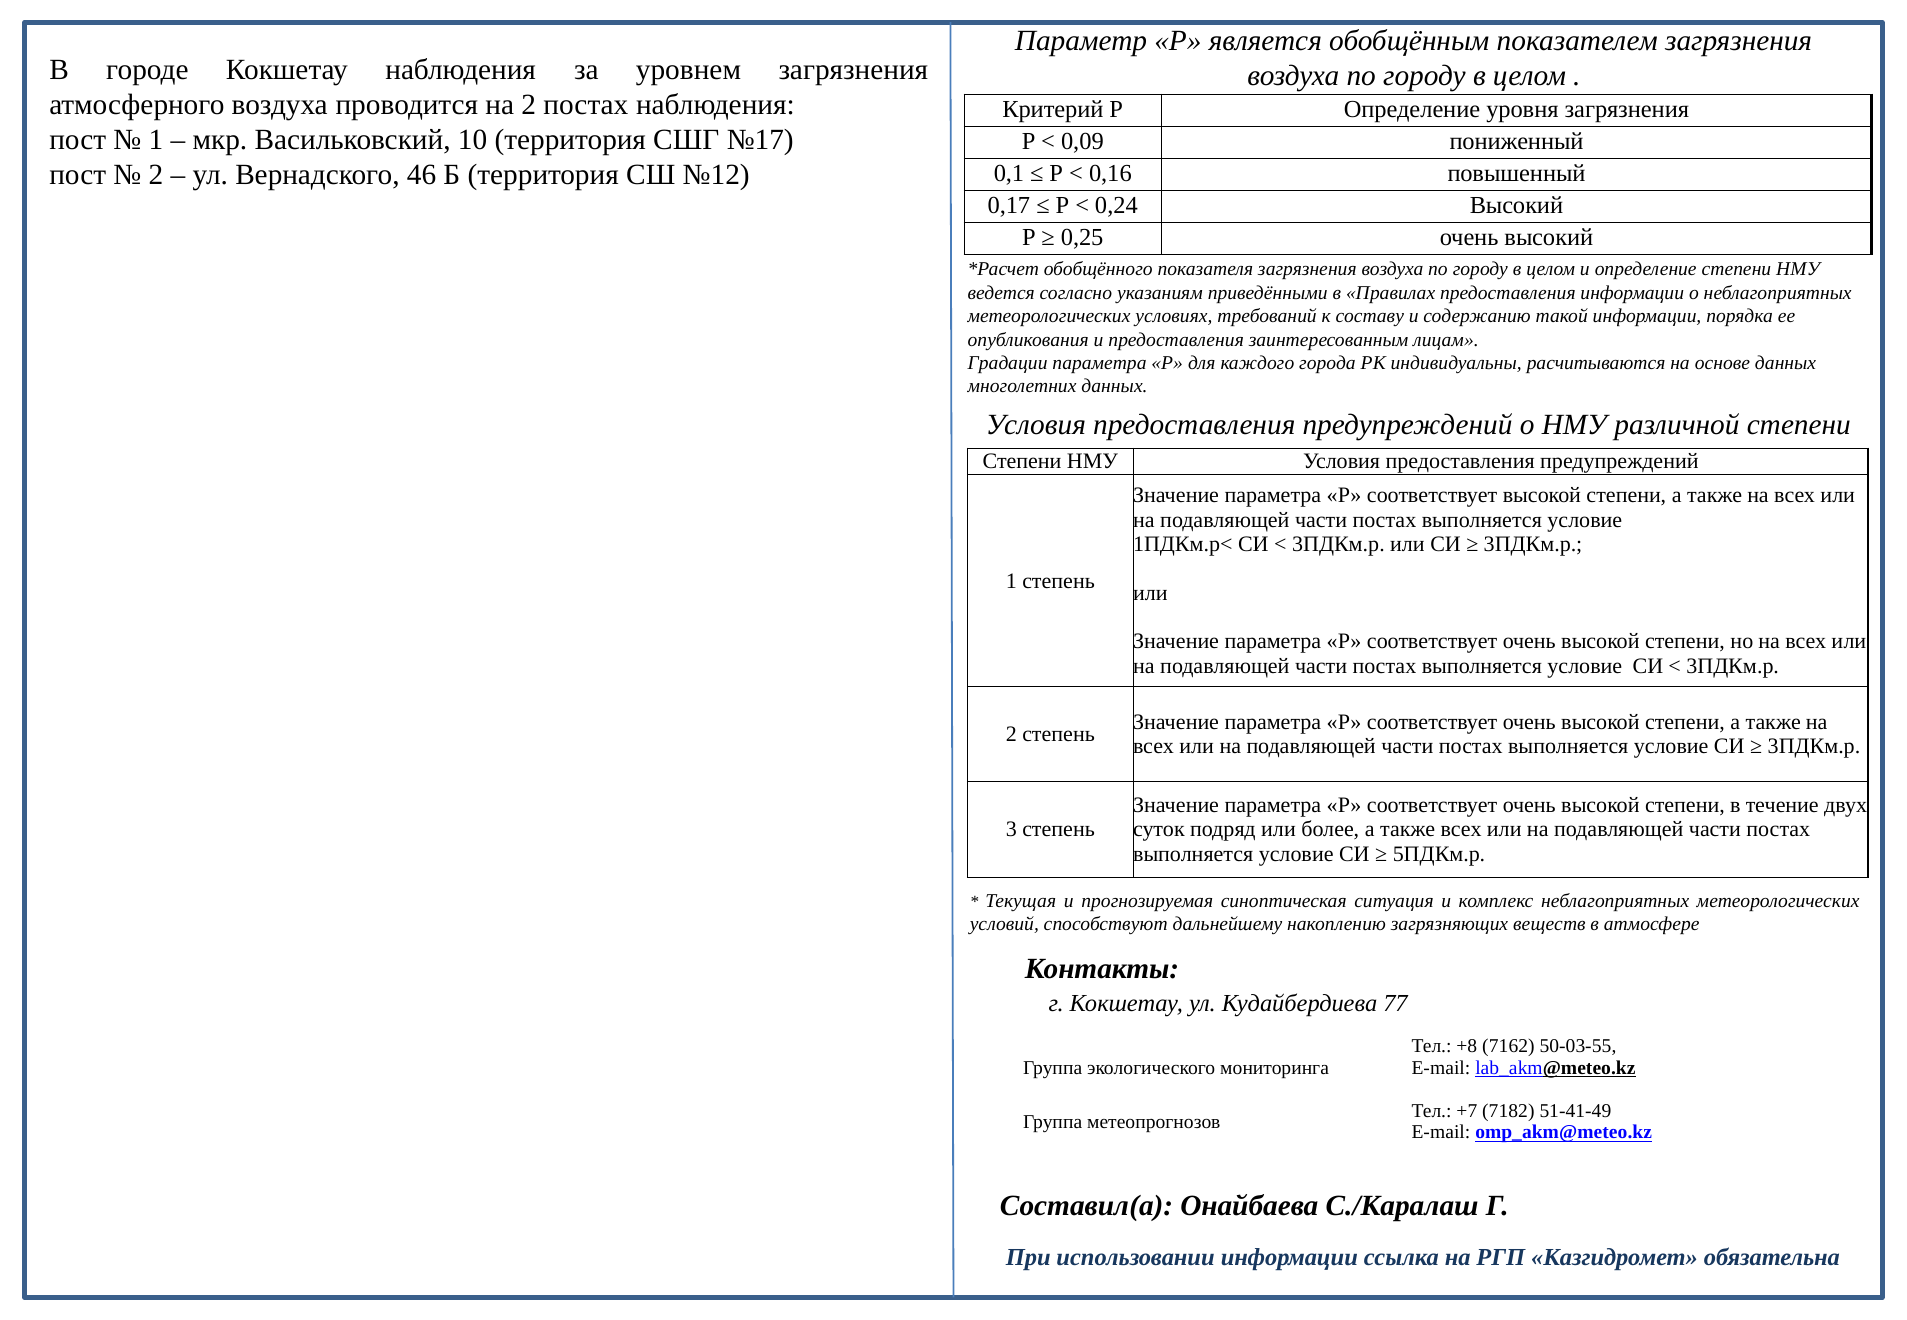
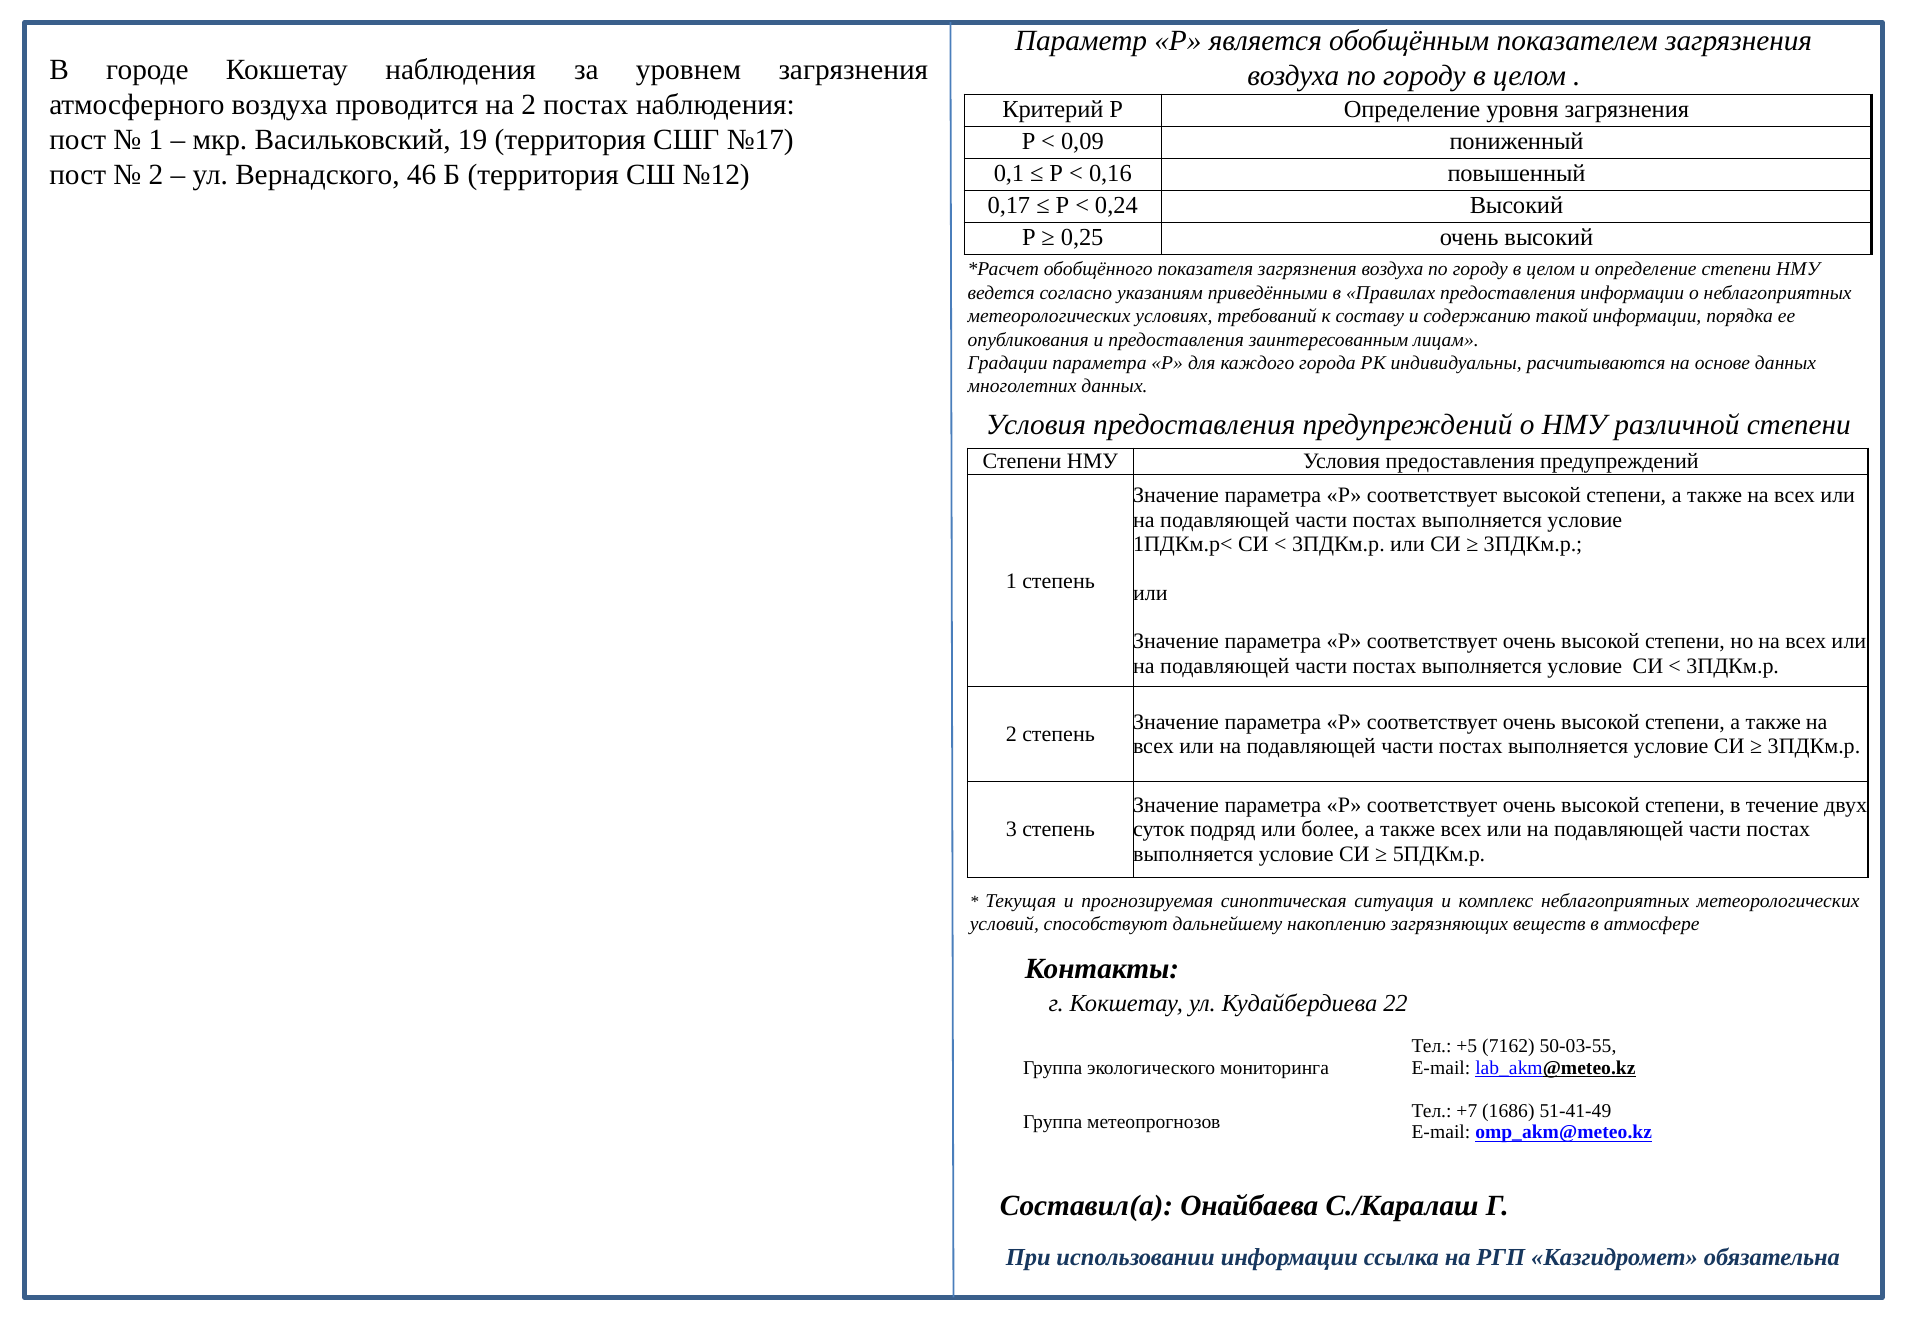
10: 10 -> 19 (473, 140)
77: 77 -> 22 (1395, 1004)
+8: +8 -> +5 (1467, 1046)
7182: 7182 -> 1686 (1508, 1111)
